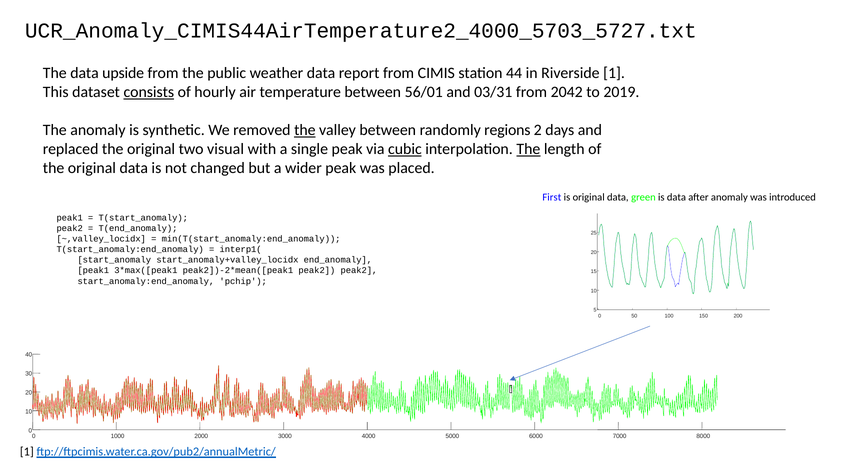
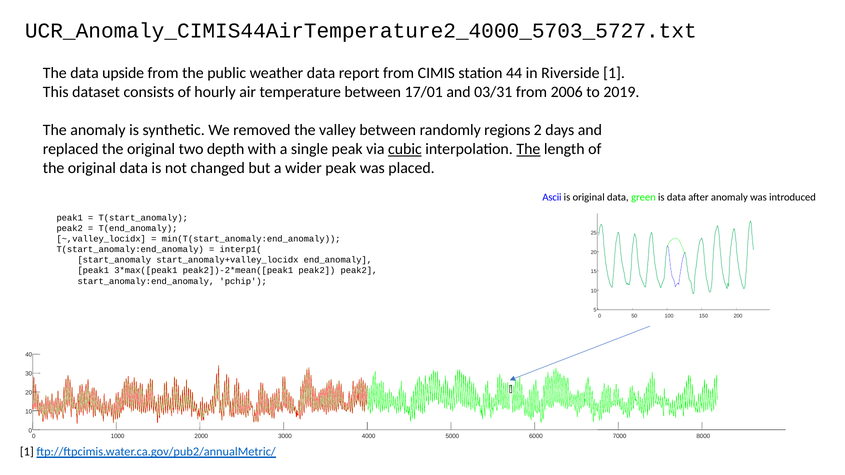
consists underline: present -> none (149, 92)
56/01: 56/01 -> 17/01 (424, 92)
2042: 2042 -> 2006 (567, 92)
the underline: present -> none (305, 130)
visual: visual -> depth (226, 149)
First: First -> Ascii (552, 198)
